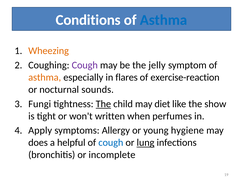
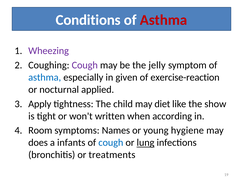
Asthma colour: blue -> red (164, 20)
Wheezing colour: orange -> purple (49, 51)
asthma colour: orange -> blue (45, 77)
flares: flares -> given (127, 77)
sounds: sounds -> applied (98, 89)
Fungi: Fungi -> Apply (40, 103)
The underline: present -> none (103, 103)
perfumes: perfumes -> according (172, 116)
Apply: Apply -> Room (40, 130)
Allergy: Allergy -> Names (116, 130)
helpful: helpful -> infants (71, 142)
incomplete: incomplete -> treatments (112, 154)
